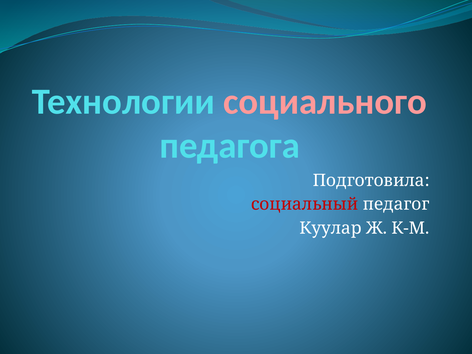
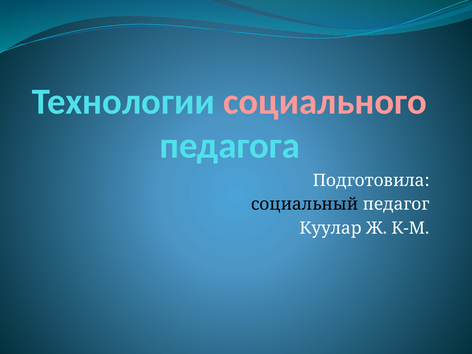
социальный colour: red -> black (305, 204)
